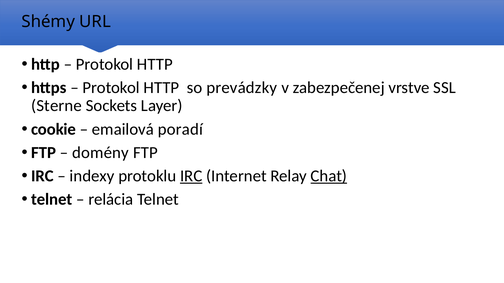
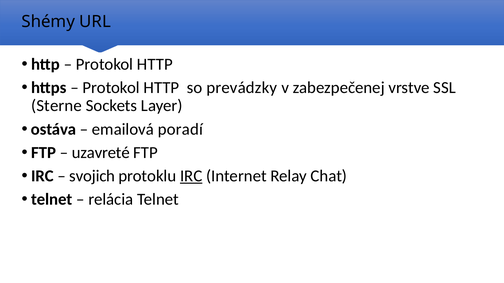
cookie: cookie -> ostáva (54, 129)
domény: domény -> uzavreté (101, 153)
indexy: indexy -> svojich (92, 176)
Chat underline: present -> none (329, 176)
